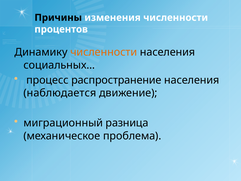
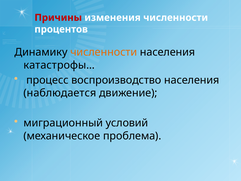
Причины colour: black -> red (58, 18)
социальных…: социальных… -> катастрофы… (59, 65)
распространение: распространение -> воспроизводство (116, 80)
разница: разница -> условий (127, 123)
